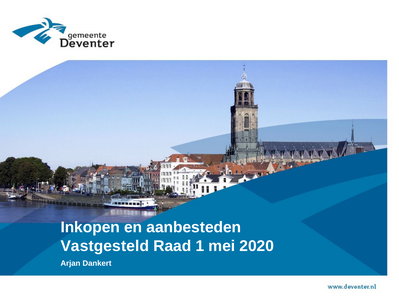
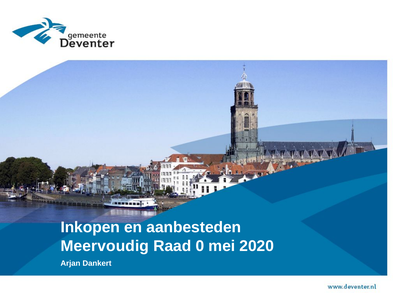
Vastgesteld: Vastgesteld -> Meervoudig (105, 246)
1: 1 -> 0 (200, 246)
